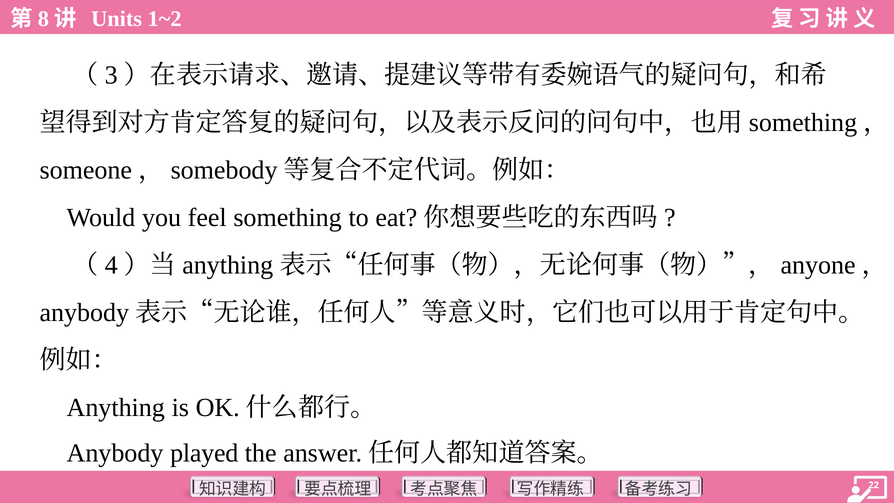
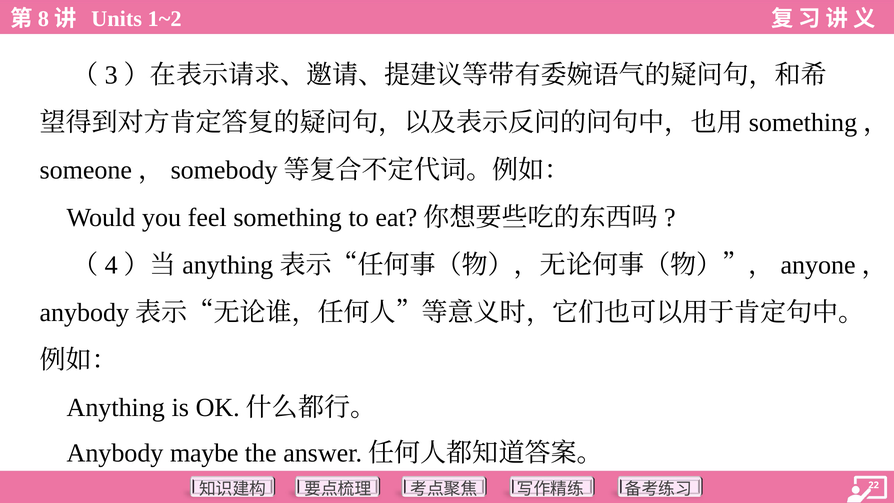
played: played -> maybe (204, 453)
